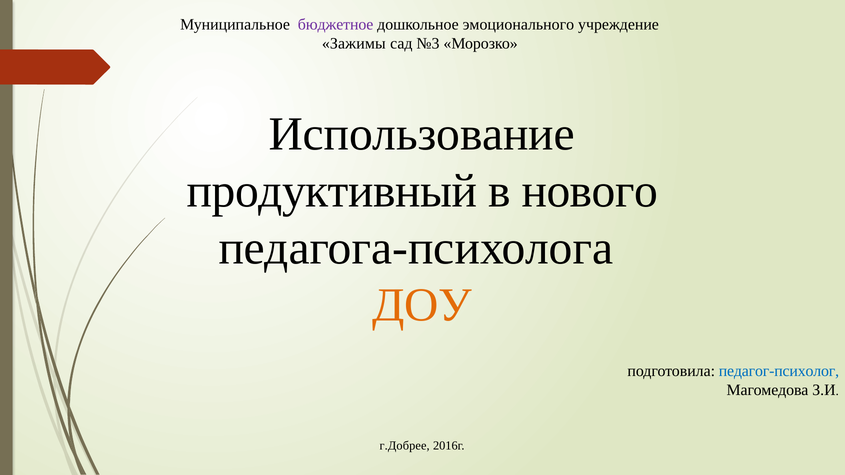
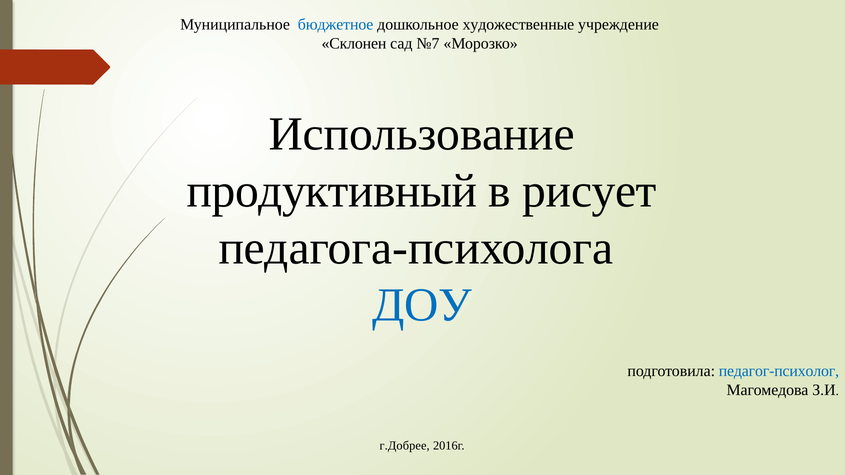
бюджетное colour: purple -> blue (336, 24)
эмоционального: эмоционального -> художественные (518, 24)
Зажимы: Зажимы -> Склонен (354, 43)
№3: №3 -> №7 (428, 43)
нового: нового -> рисует (590, 191)
ДОУ colour: orange -> blue (422, 305)
